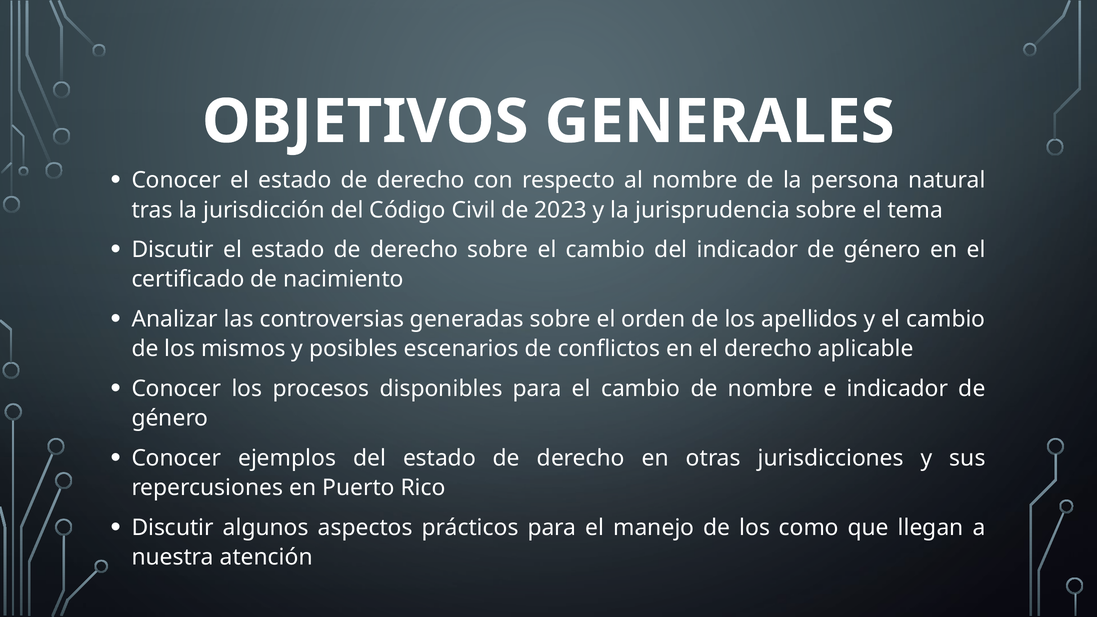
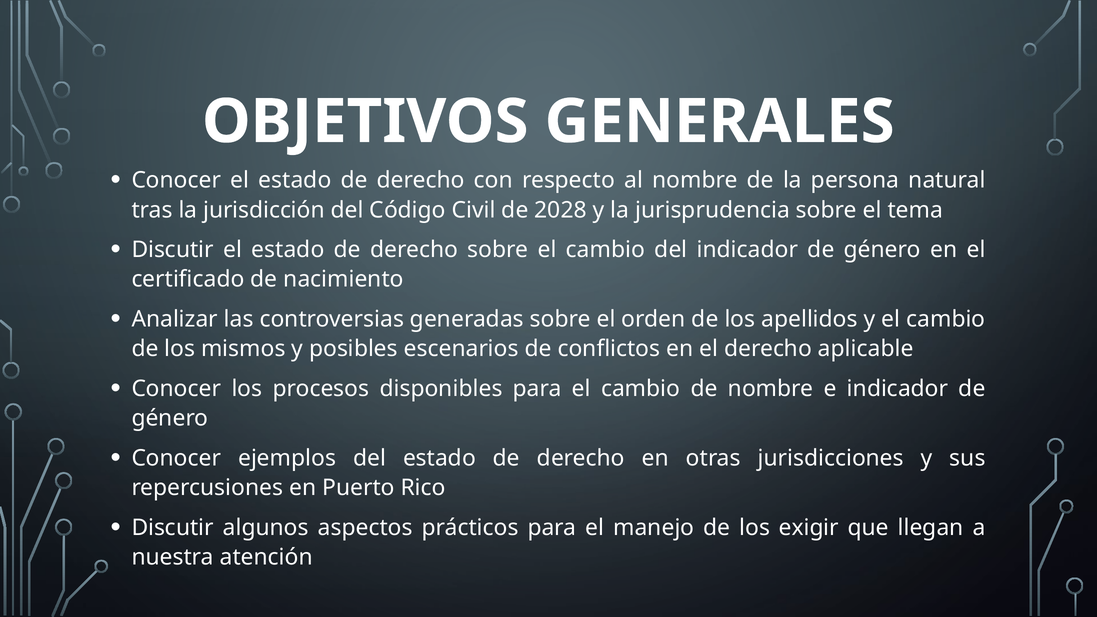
2023: 2023 -> 2028 (561, 210)
como: como -> exigir (809, 528)
